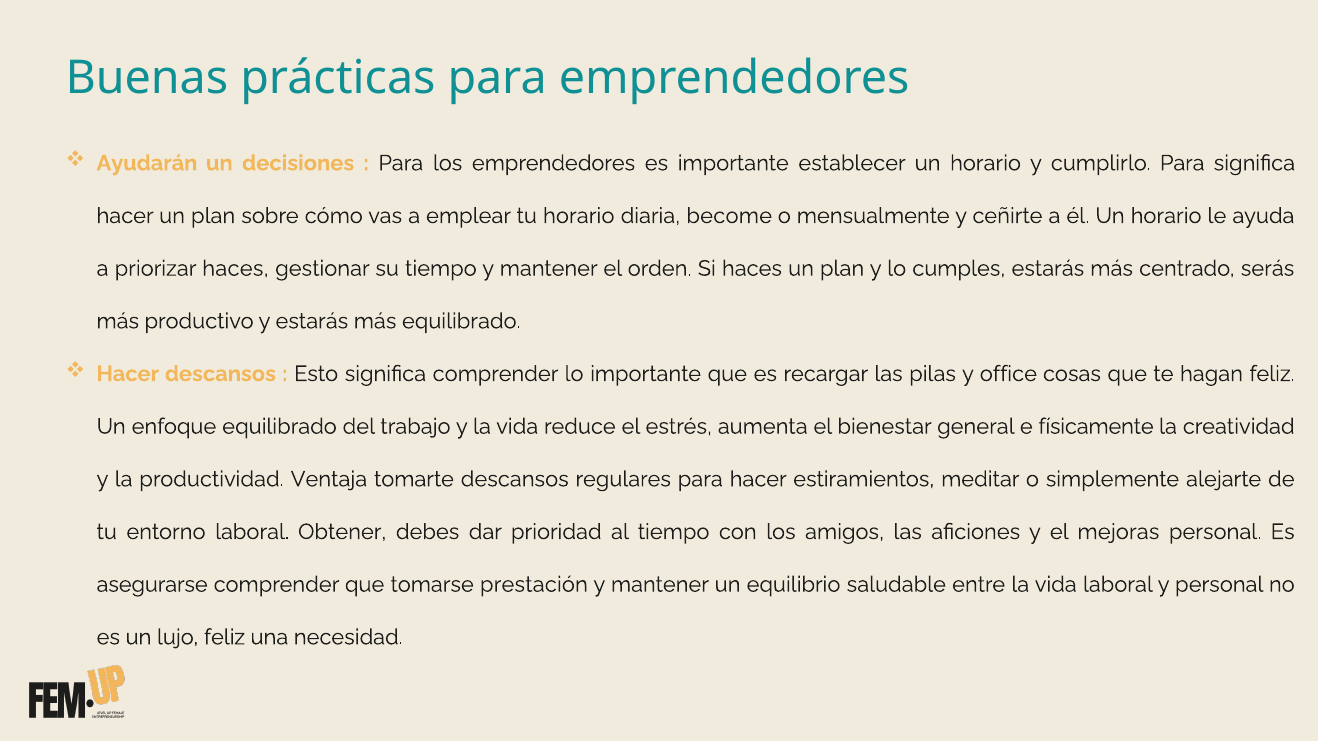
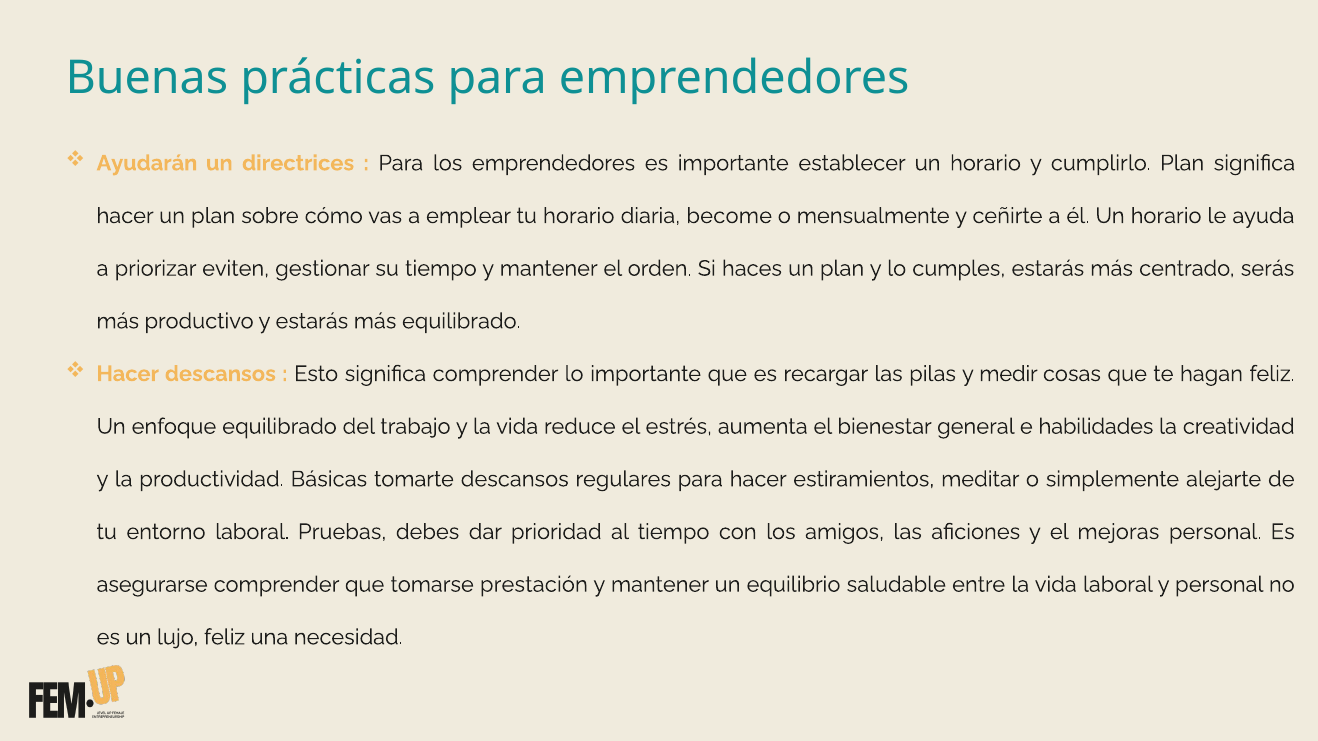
decisiones: decisiones -> directrices (298, 163)
cumplirlo Para: Para -> Plan (1182, 163)
priorizar haces: haces -> eviten (236, 269)
office: office -> medir (1009, 374)
físicamente: físicamente -> habilidades (1096, 427)
Ventaja: Ventaja -> Básicas (329, 479)
Obtener: Obtener -> Pruebas (342, 532)
